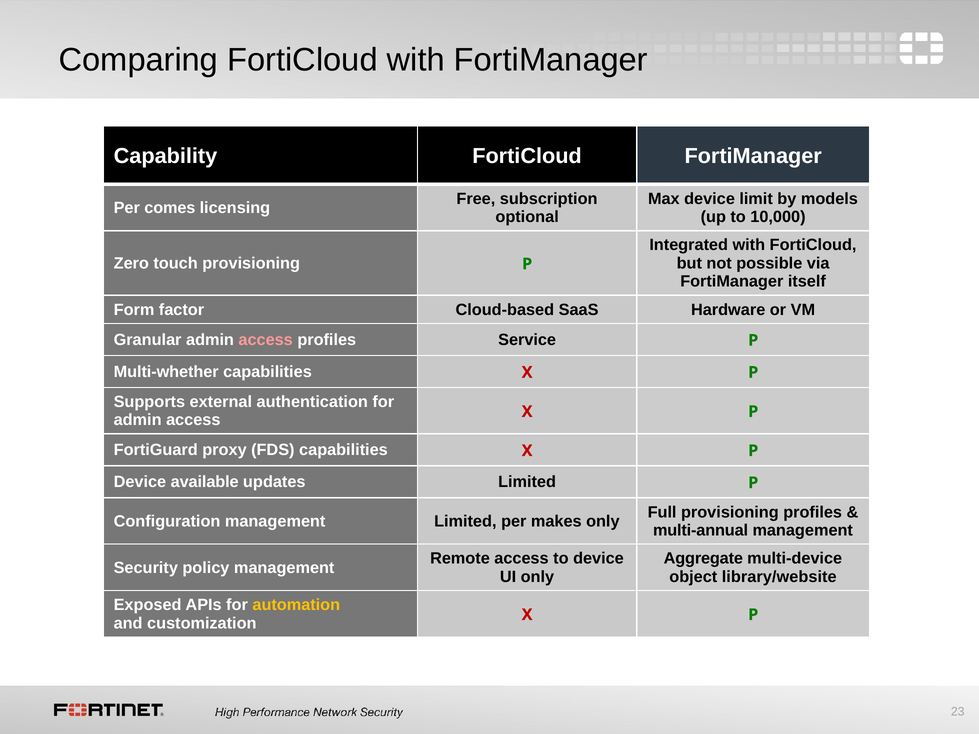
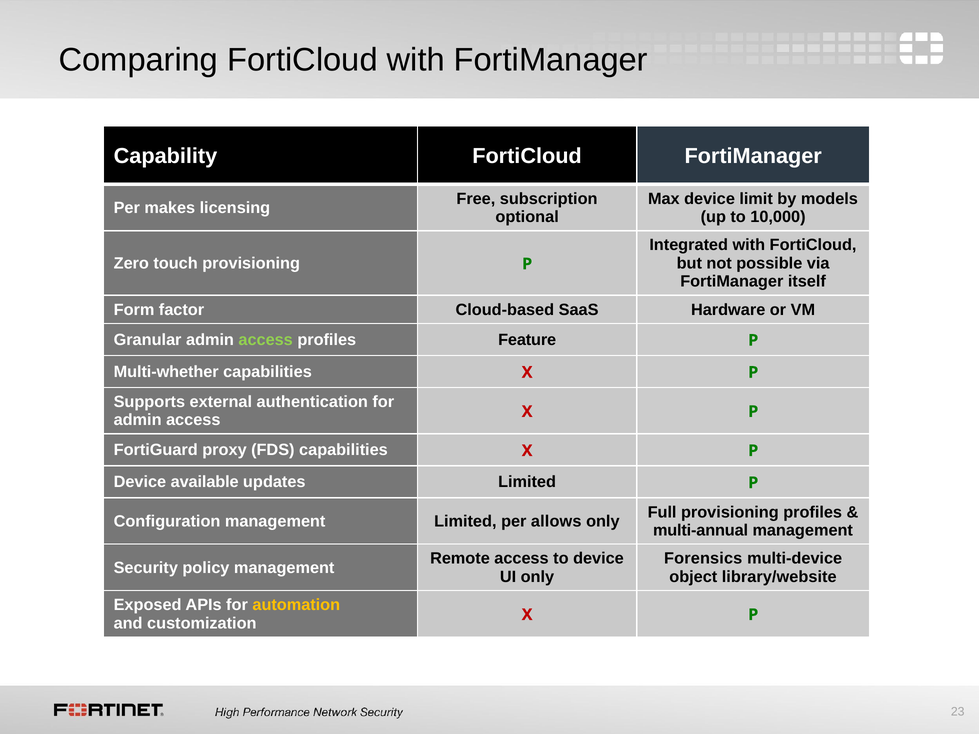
comes: comes -> makes (170, 208)
access colour: pink -> light green (266, 340)
Service: Service -> Feature (527, 340)
makes: makes -> allows (556, 521)
Aggregate: Aggregate -> Forensics (703, 559)
